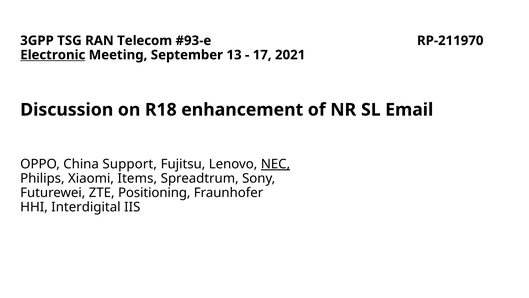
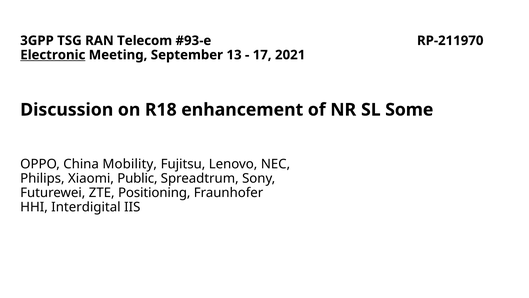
Email: Email -> Some (409, 110)
Support: Support -> Mobility (130, 164)
NEC underline: present -> none (276, 164)
Items: Items -> Public (137, 178)
